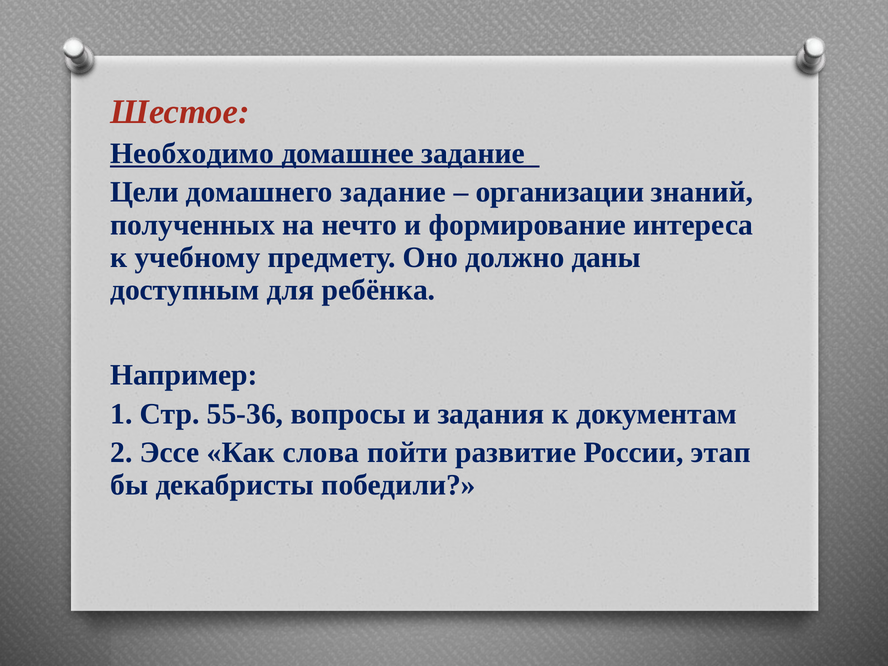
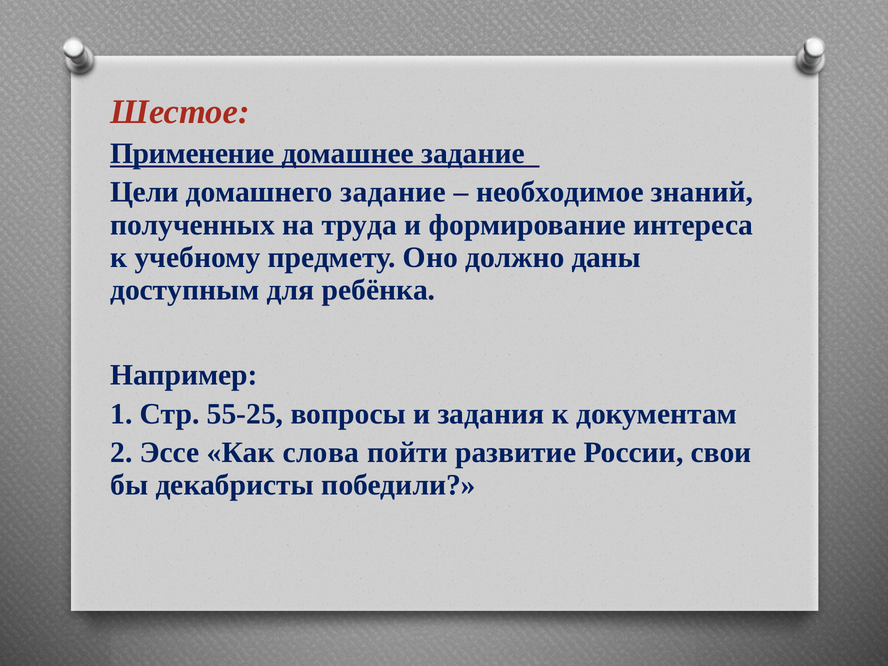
Необходимо: Необходимо -> Применение (192, 153)
организации: организации -> необходимое (560, 192)
нечто: нечто -> труда (359, 225)
55-36: 55-36 -> 55-25 (245, 414)
этап: этап -> свои (721, 452)
